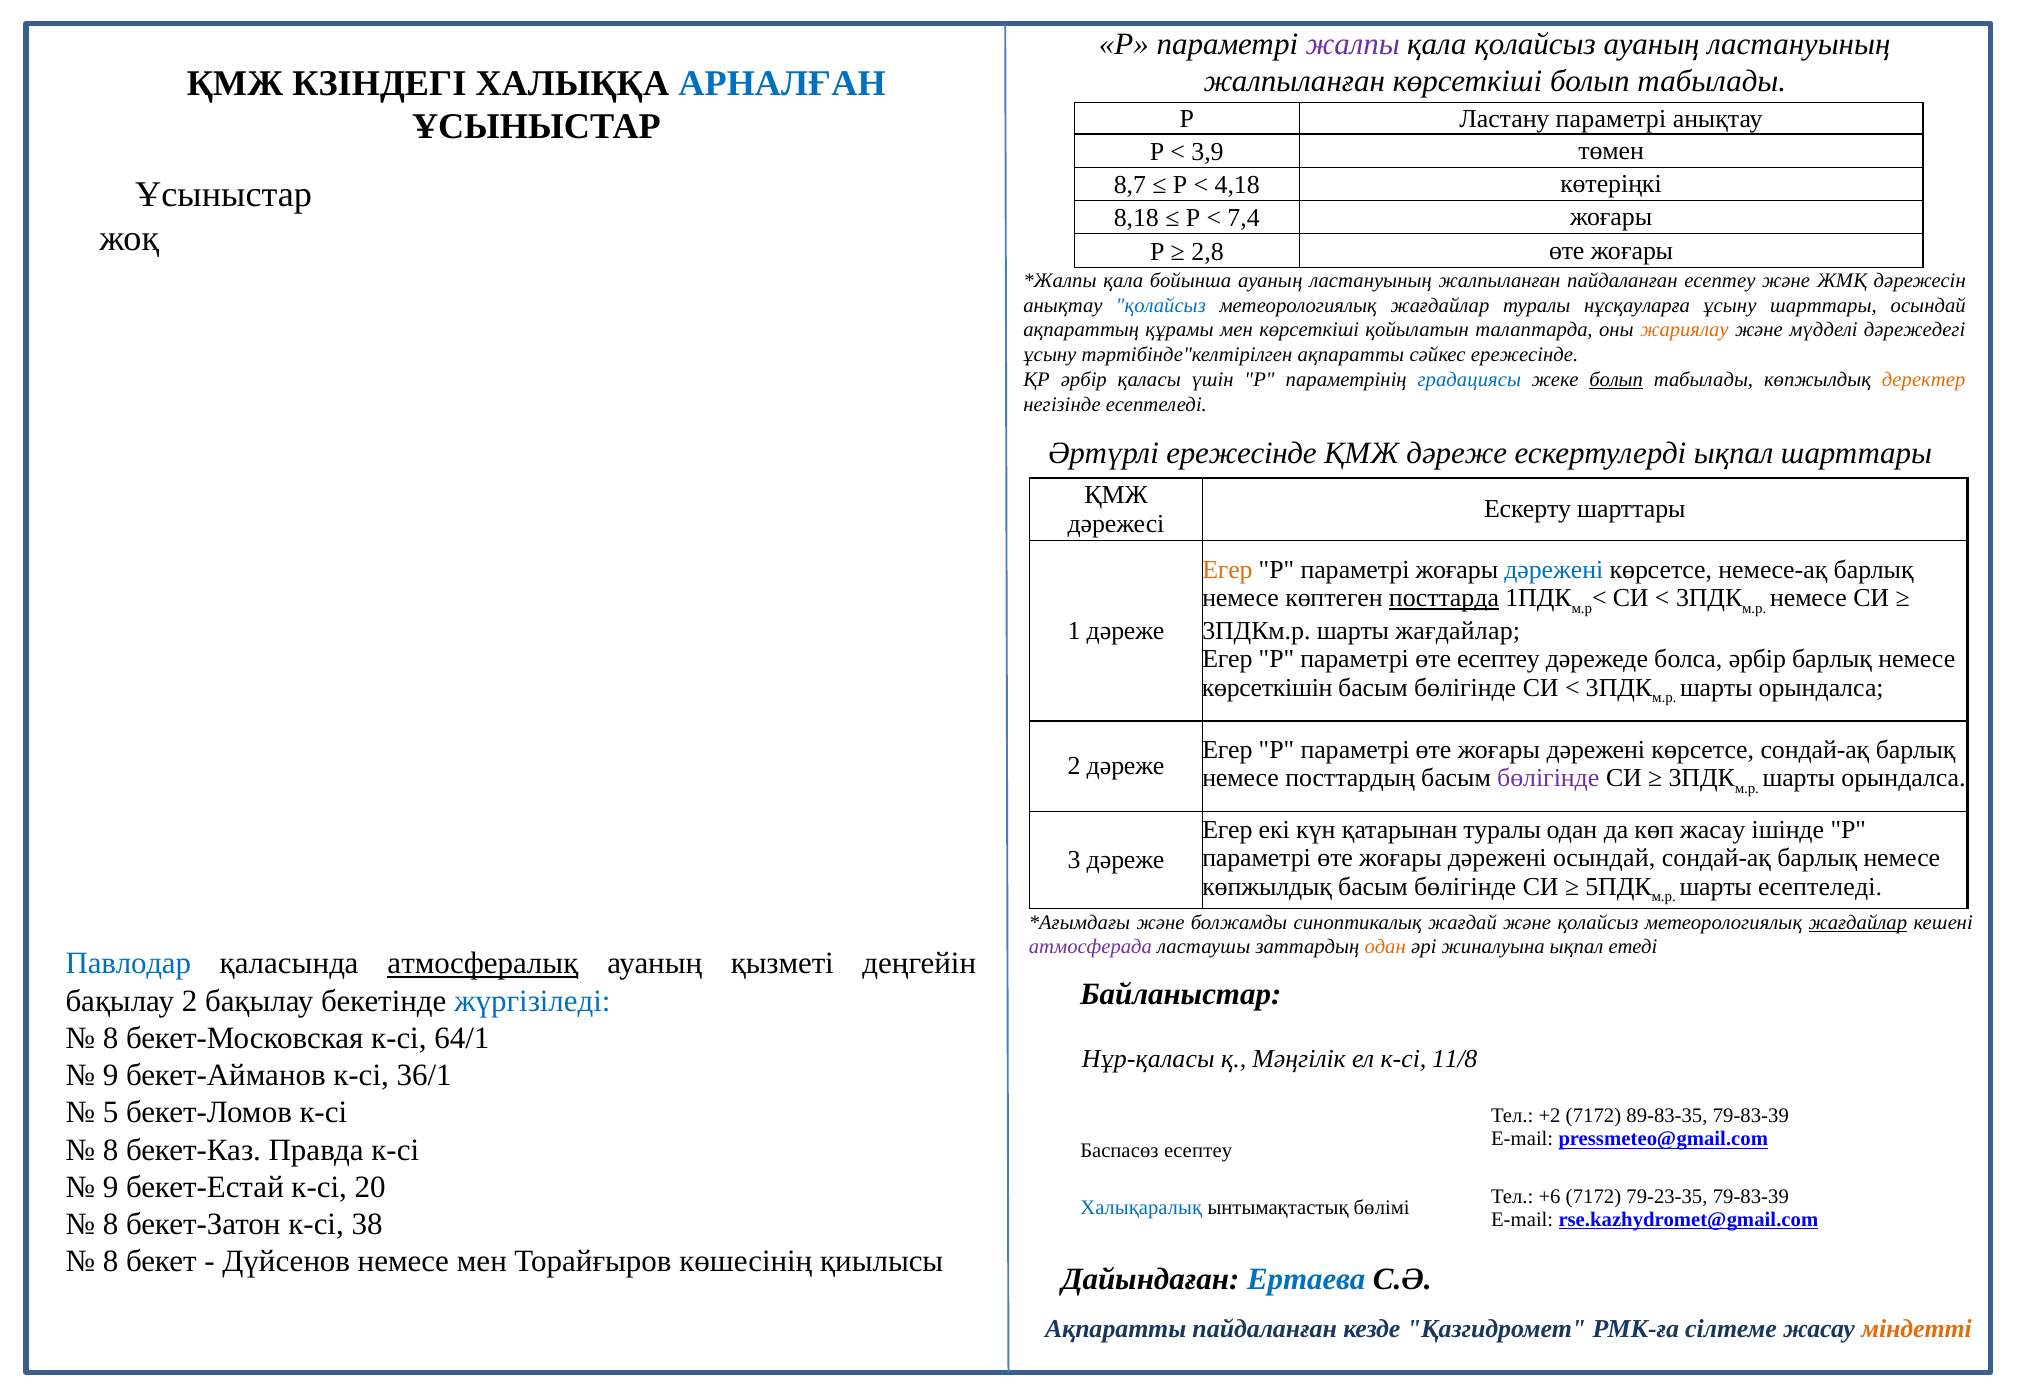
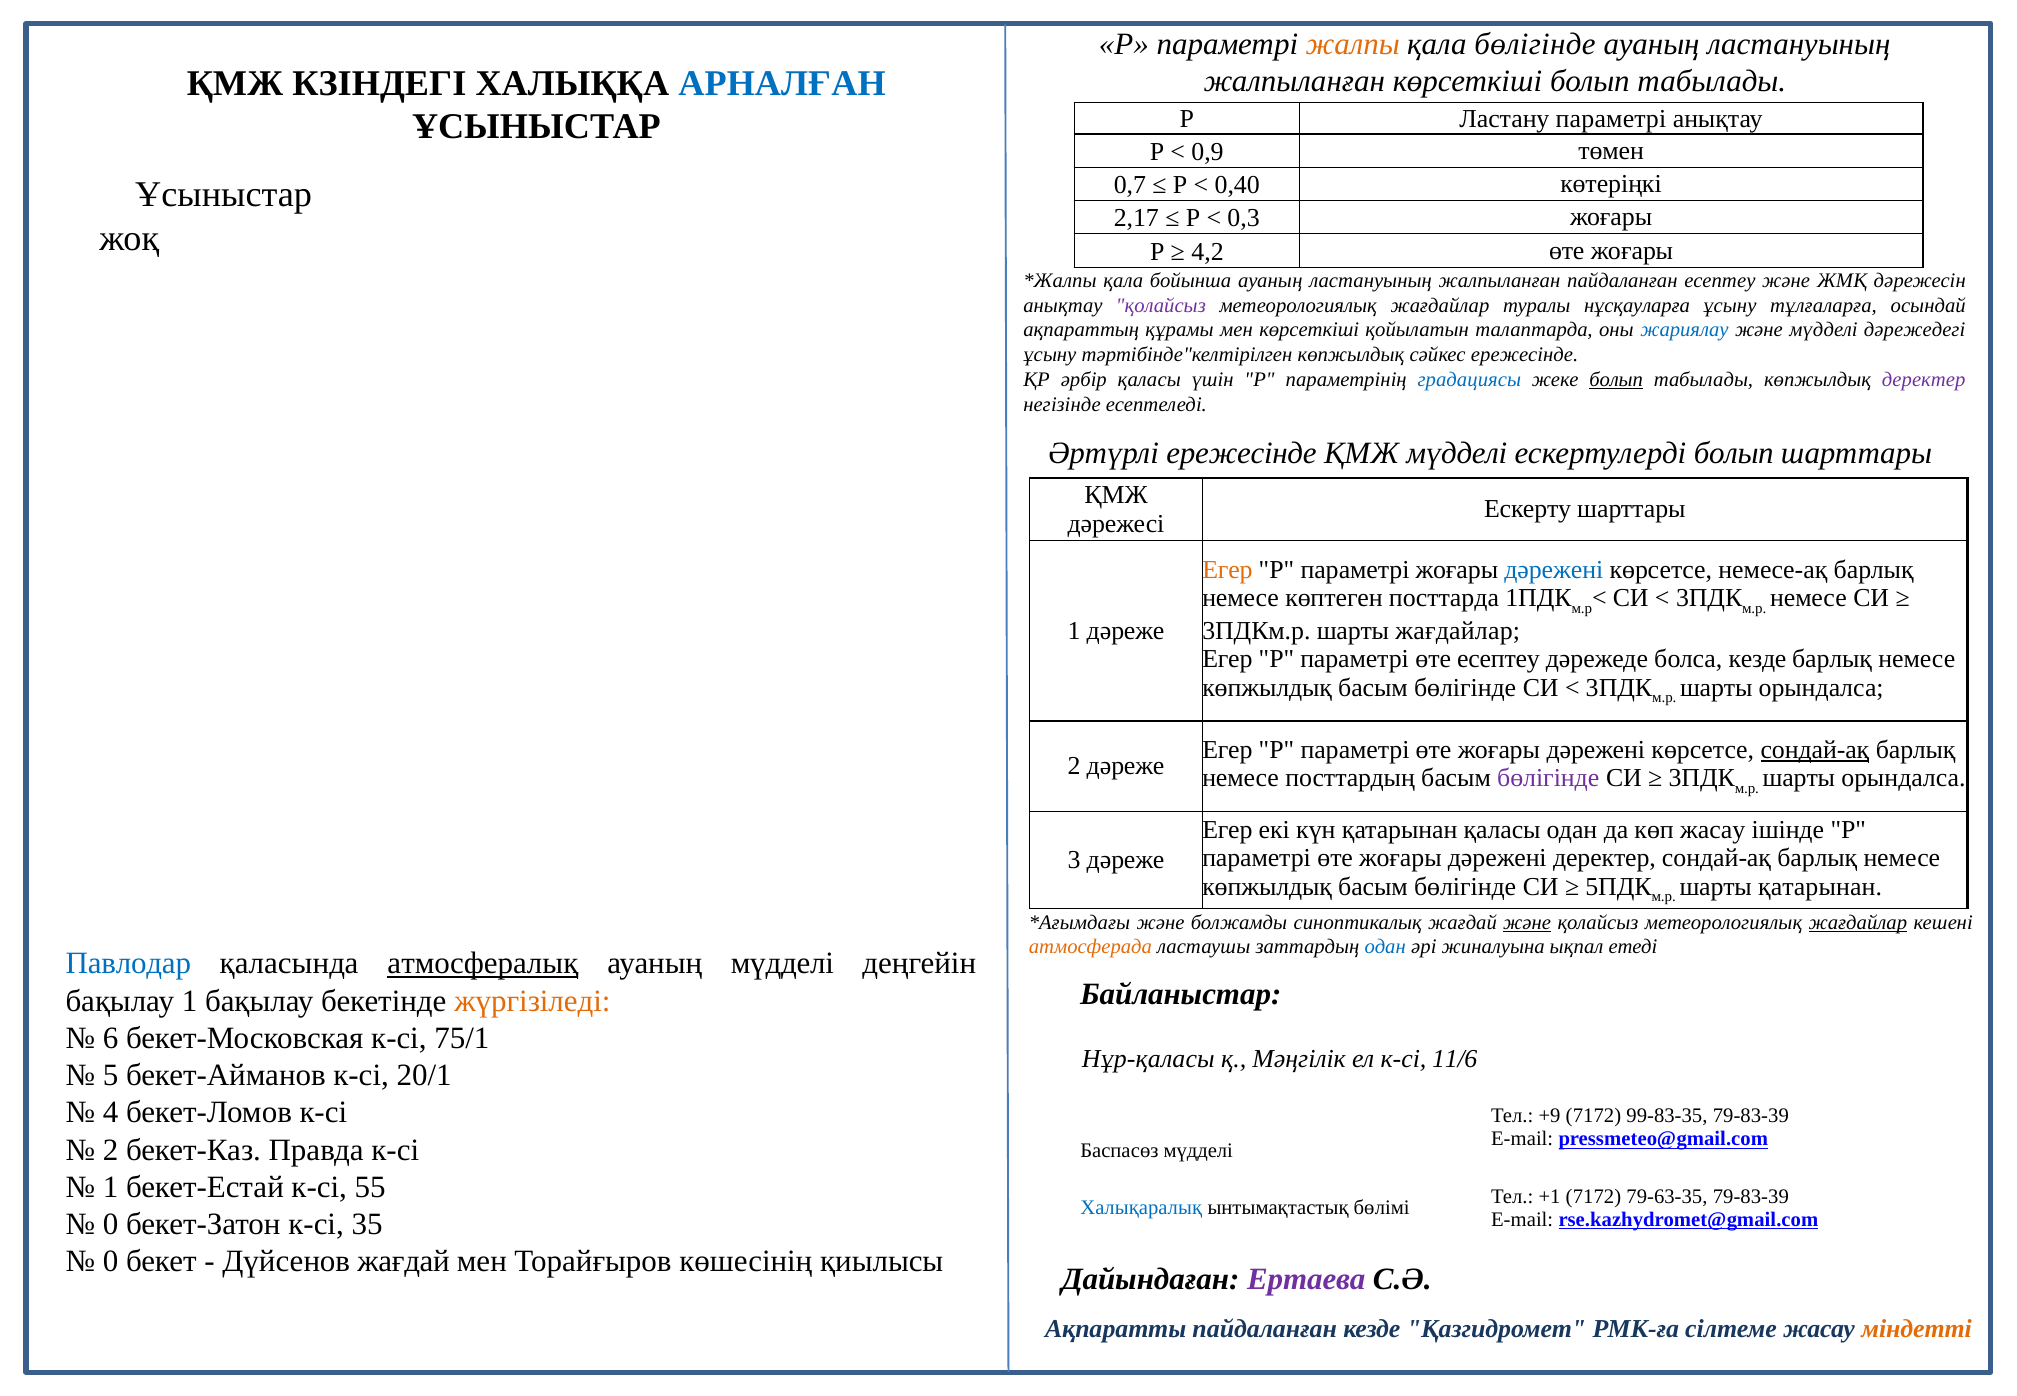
жалпы colour: purple -> orange (1353, 44)
қала қолайсыз: қолайсыз -> бөлігінде (1535, 44)
3,9: 3,9 -> 0,9 (1208, 152)
8,7: 8,7 -> 0,7 (1130, 185)
4,18: 4,18 -> 0,40 (1237, 185)
8,18: 8,18 -> 2,17 (1136, 218)
7,4: 7,4 -> 0,3 (1244, 218)
2,8: 2,8 -> 4,2 (1208, 252)
қолайсыз colour: blue -> purple (1161, 305)
ұсыну шарттары: шарттары -> тұлғаларға (1824, 305)
жариялау colour: orange -> blue (1684, 330)
тәртібінде"келтірілген ақпаратты: ақпаратты -> көпжылдық (1351, 355)
деректер colour: orange -> purple (1924, 380)
ҚМЖ дәреже: дәреже -> мүдделі (1457, 454)
ескертулерді ықпал: ықпал -> болып (1734, 454)
посттарда underline: present -> none (1444, 598)
болса әрбір: әрбір -> кезде (1757, 659)
көрсеткішін: көрсеткішін -> көпжылдық (1267, 688)
сондай-ақ underline: none -> present (1815, 750)
қатарынан туралы: туралы -> қаласы (1502, 830)
дәрежені осындай: осындай -> деректер (1604, 858)
шарты есептеледі: есептеледі -> қатарынан (1820, 887)
және underline: none -> present (1527, 923)
атмосферада colour: purple -> orange (1090, 947)
одан colour: orange -> blue (1385, 947)
ауаның қызметі: қызметі -> мүдделі (782, 964)
бақылау 2: 2 -> 1 (190, 1001)
жүргізіледі colour: blue -> orange (532, 1001)
8: 8 -> 6 (111, 1038)
64/1: 64/1 -> 75/1 (462, 1038)
11/8: 11/8 -> 11/6 (1455, 1059)
9: 9 -> 5 (111, 1076)
36/1: 36/1 -> 20/1 (424, 1076)
5: 5 -> 4 (111, 1113)
+2: +2 -> +9 (1550, 1116)
89-83-35: 89-83-35 -> 99-83-35 (1667, 1116)
8: 8 -> 2 (111, 1150)
Баспасөз есептеу: есептеу -> мүдделі (1198, 1151)
9: 9 -> 1 (111, 1187)
20: 20 -> 55 (370, 1187)
+6: +6 -> +1 (1550, 1197)
79-23-35: 79-23-35 -> 79-63-35 (1667, 1197)
8: 8 -> 0 (111, 1225)
38: 38 -> 35 (367, 1225)
8: 8 -> 0 (111, 1262)
Дүйсенов немесе: немесе -> жағдай (404, 1262)
Ертаева colour: blue -> purple (1306, 1280)
